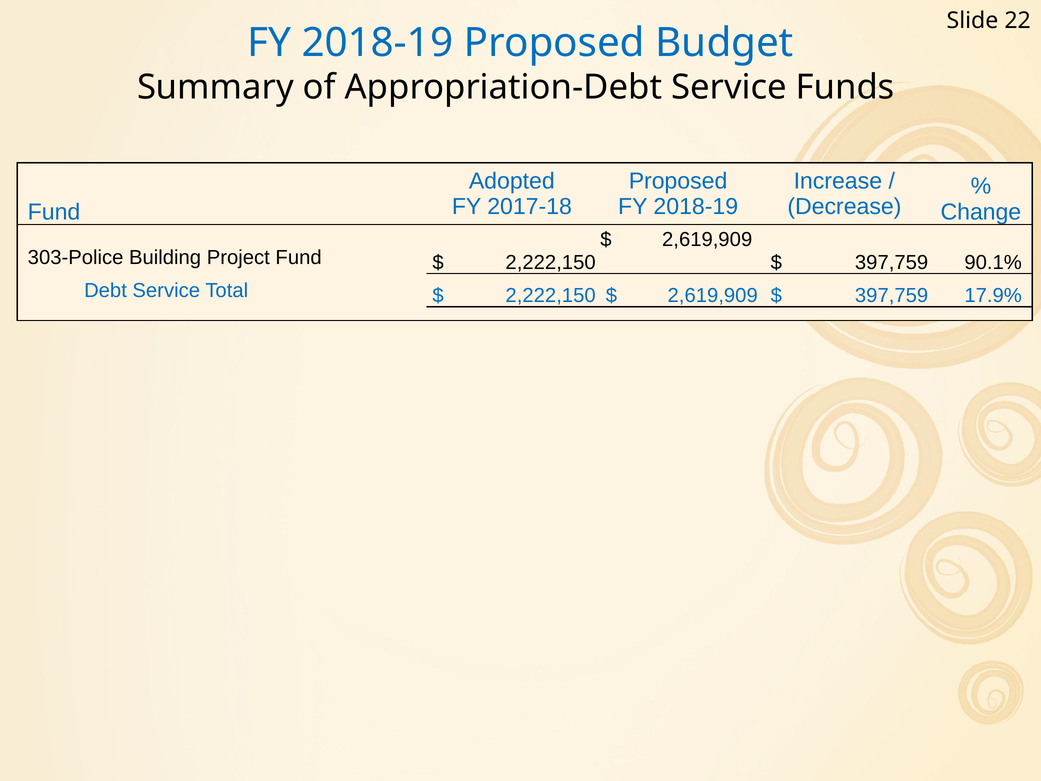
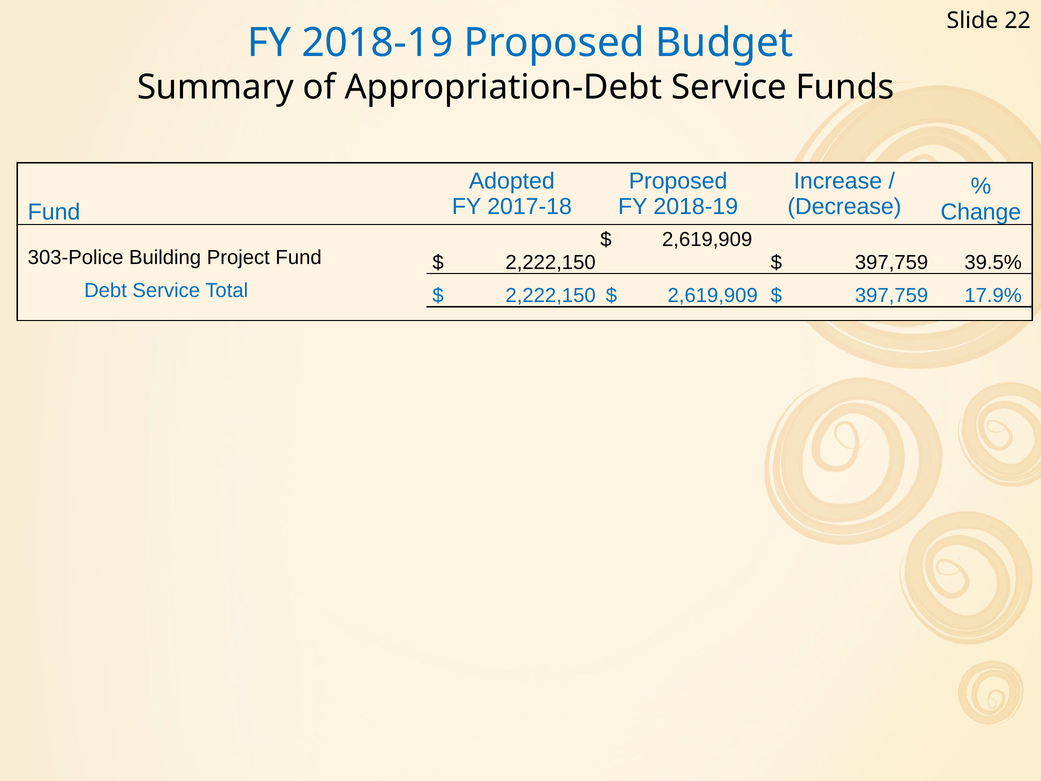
90.1%: 90.1% -> 39.5% (993, 262)
